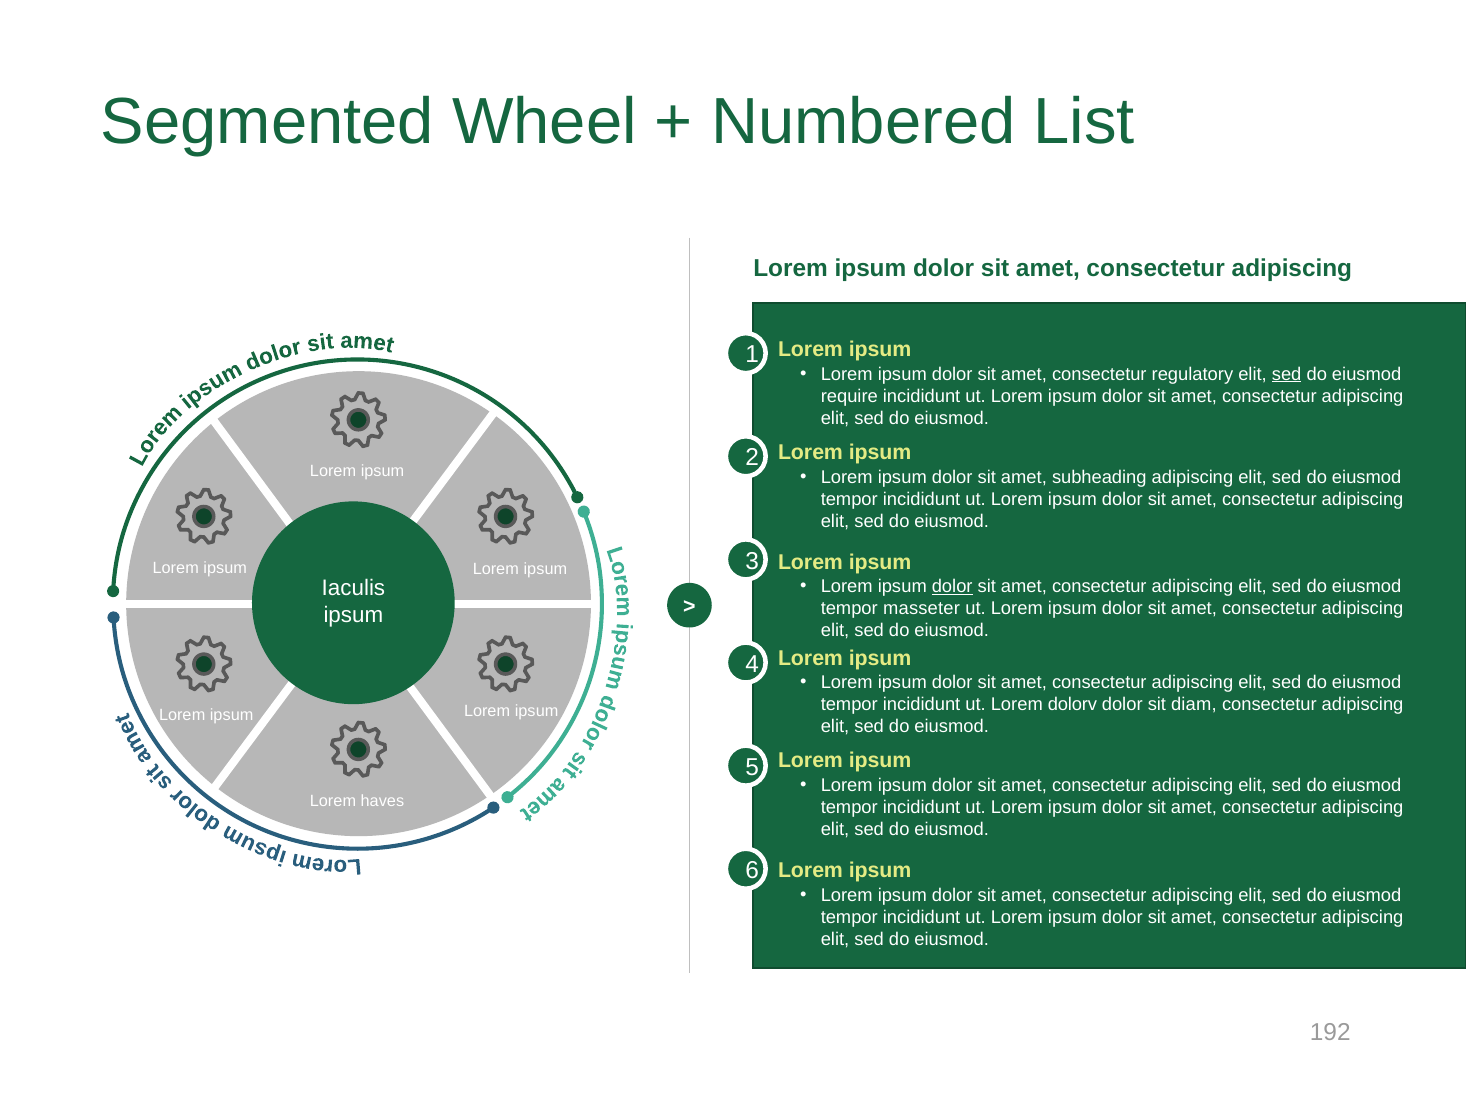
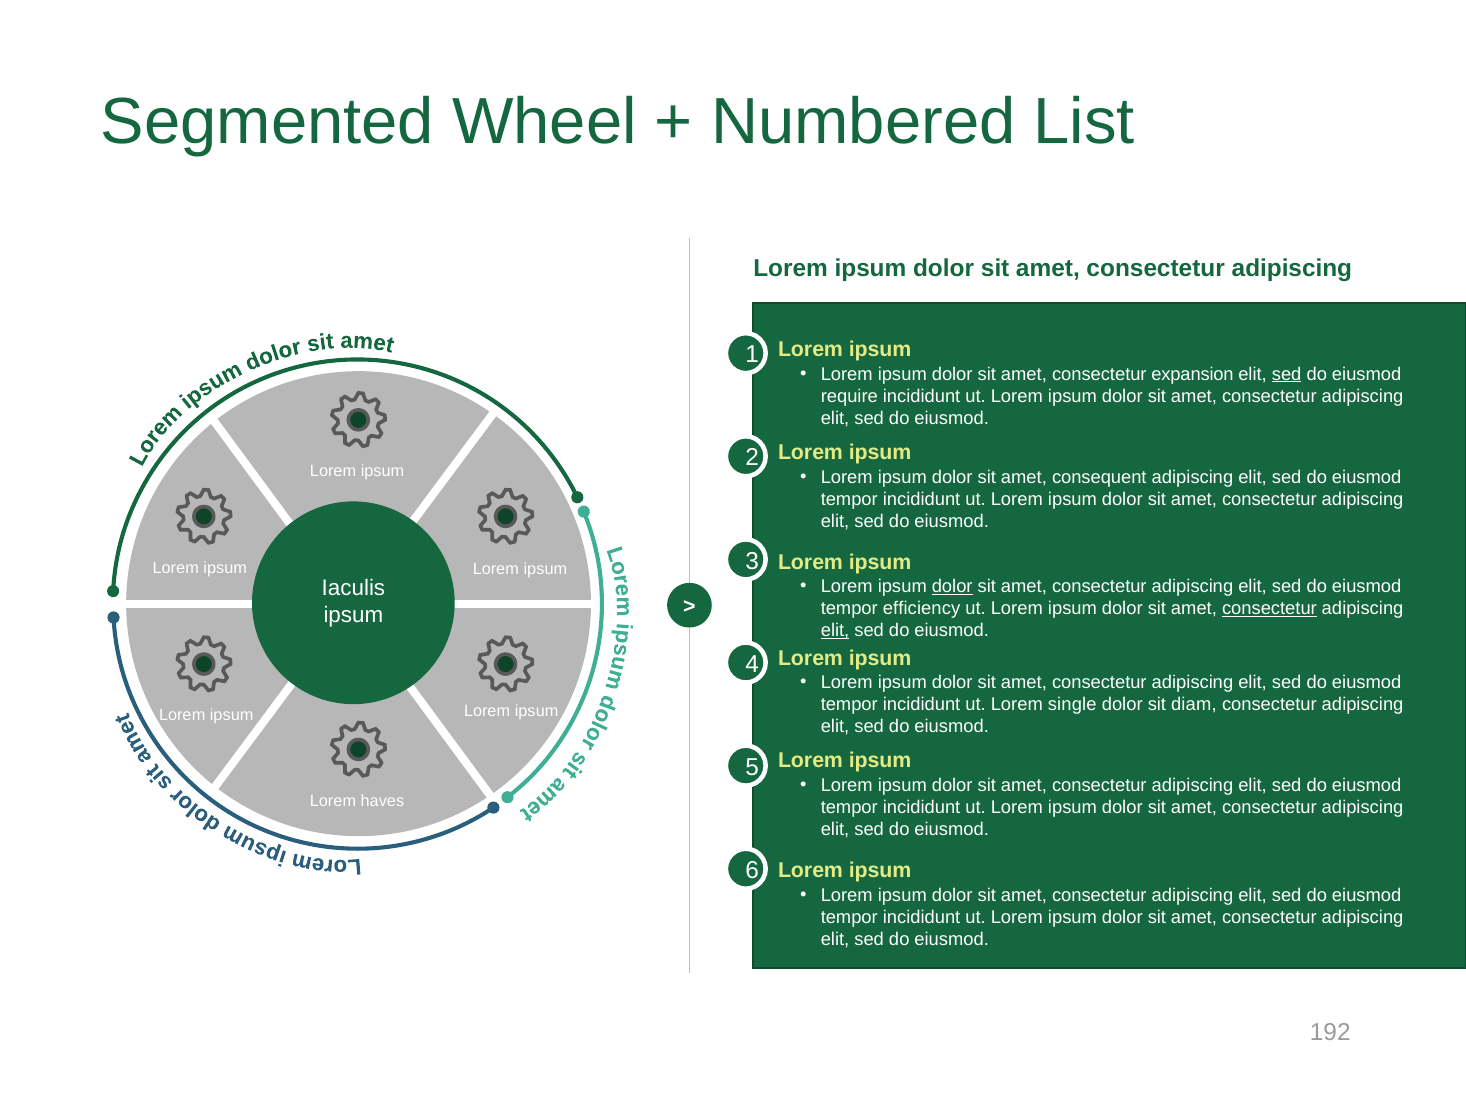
regulatory: regulatory -> expansion (1193, 374)
subheading: subheading -> consequent (1099, 477)
masseter: masseter -> efficiency (922, 608)
consectetur underline: none -> present (1269, 608)
elit underline: none -> present (835, 630)
dolorv: dolorv -> single (1072, 704)
